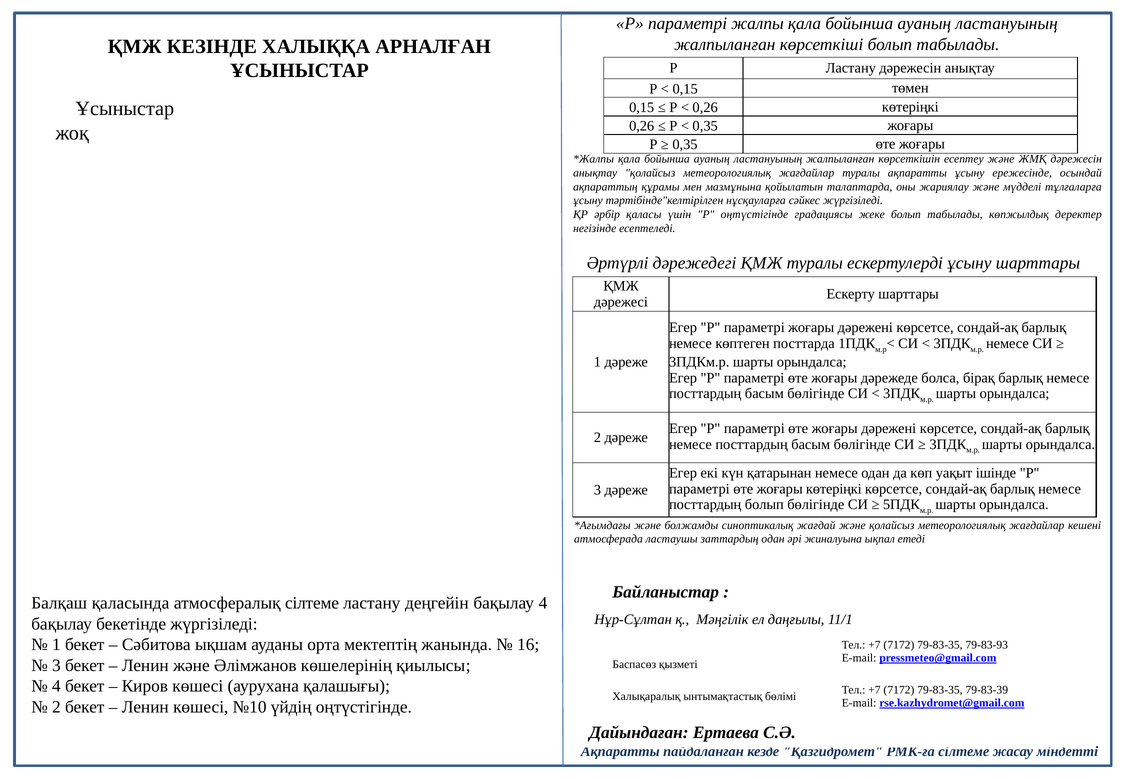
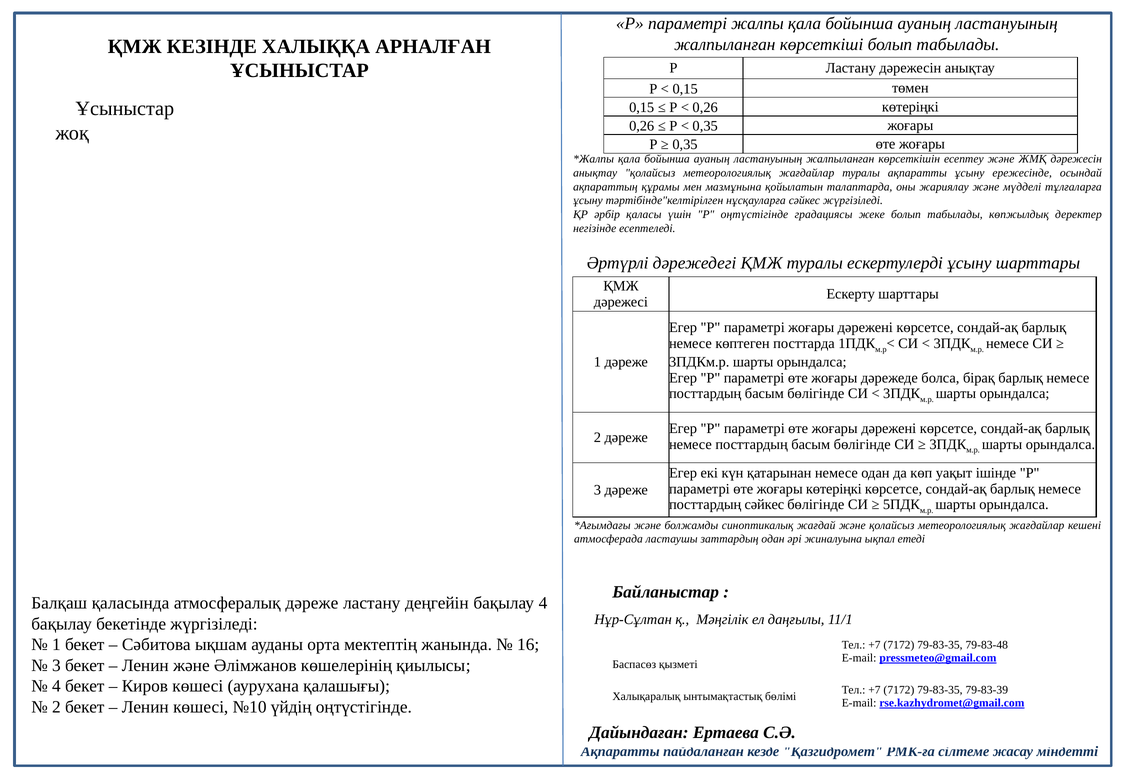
посттардың болып: болып -> сәйкес (764, 505)
атмосфералық сілтеме: сілтеме -> дәреже (312, 604)
79-83-93: 79-83-93 -> 79-83-48 (987, 646)
